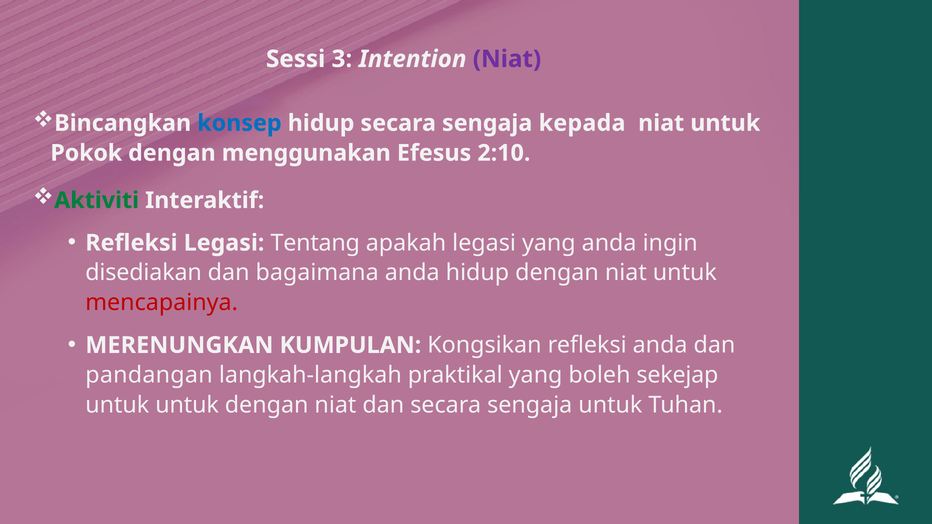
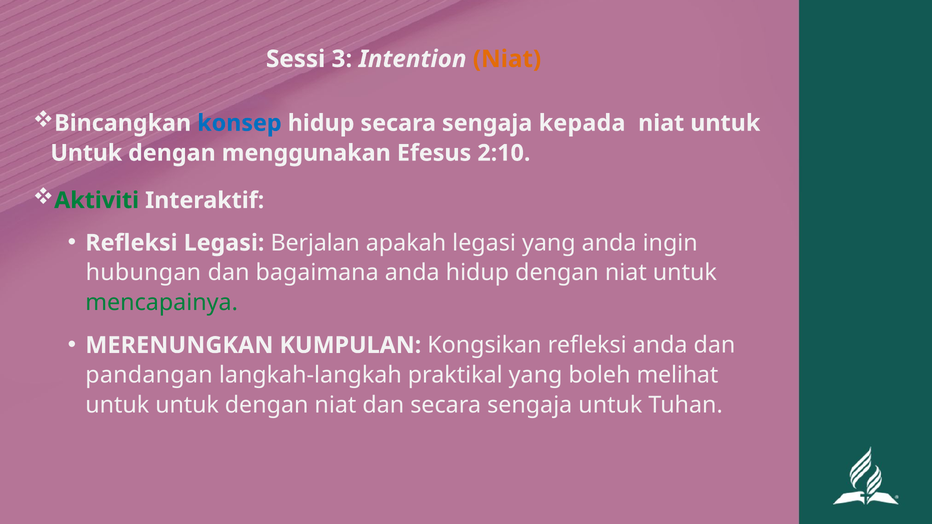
Niat colour: purple -> orange (507, 59)
Pokok: Pokok -> Untuk (86, 153)
Tentang: Tentang -> Berjalan (315, 243)
disediakan: disediakan -> hubungan (143, 273)
mencapainya colour: red -> green (162, 303)
sekejap: sekejap -> melihat (677, 375)
